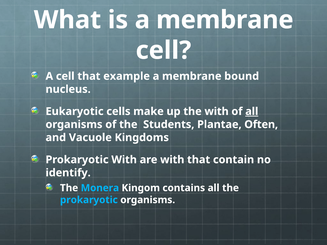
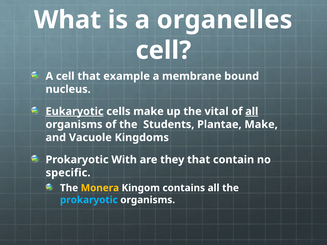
is a membrane: membrane -> organelles (225, 20)
Eukaryotic underline: none -> present (75, 112)
the with: with -> vital (217, 112)
Plantae Often: Often -> Make (261, 125)
are with: with -> they (172, 160)
identify: identify -> specific (68, 173)
Monera colour: light blue -> yellow (100, 188)
